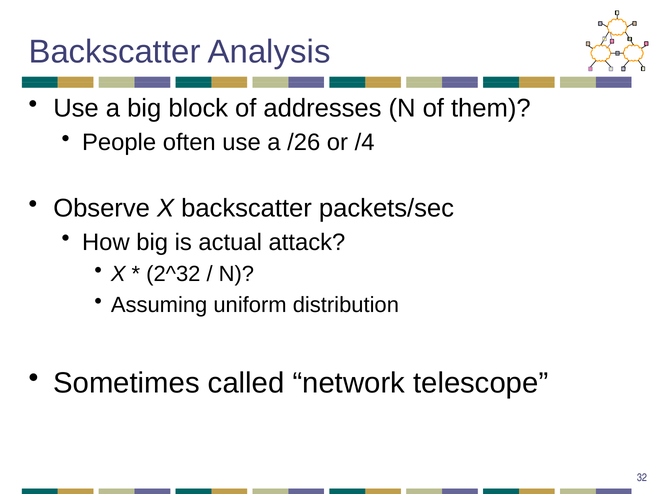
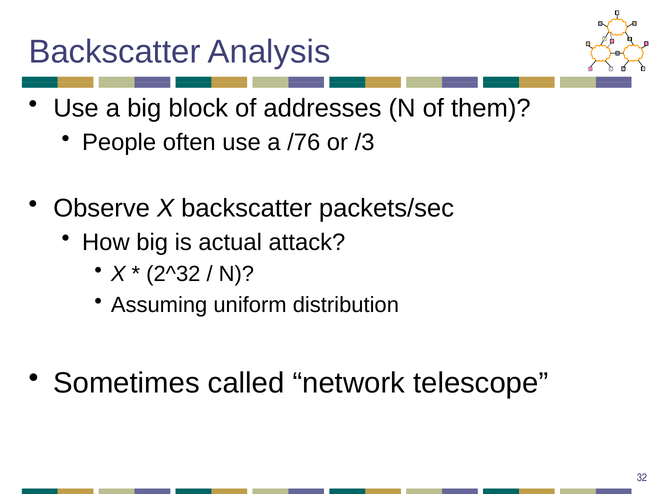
/26: /26 -> /76 (304, 143)
/4: /4 -> /3 (365, 143)
